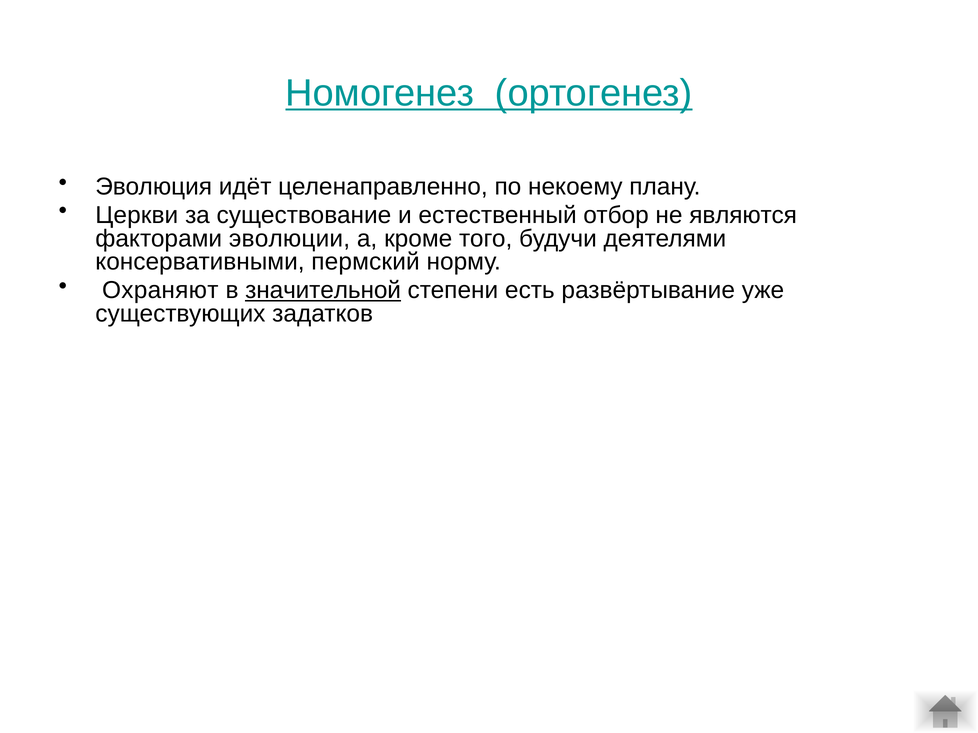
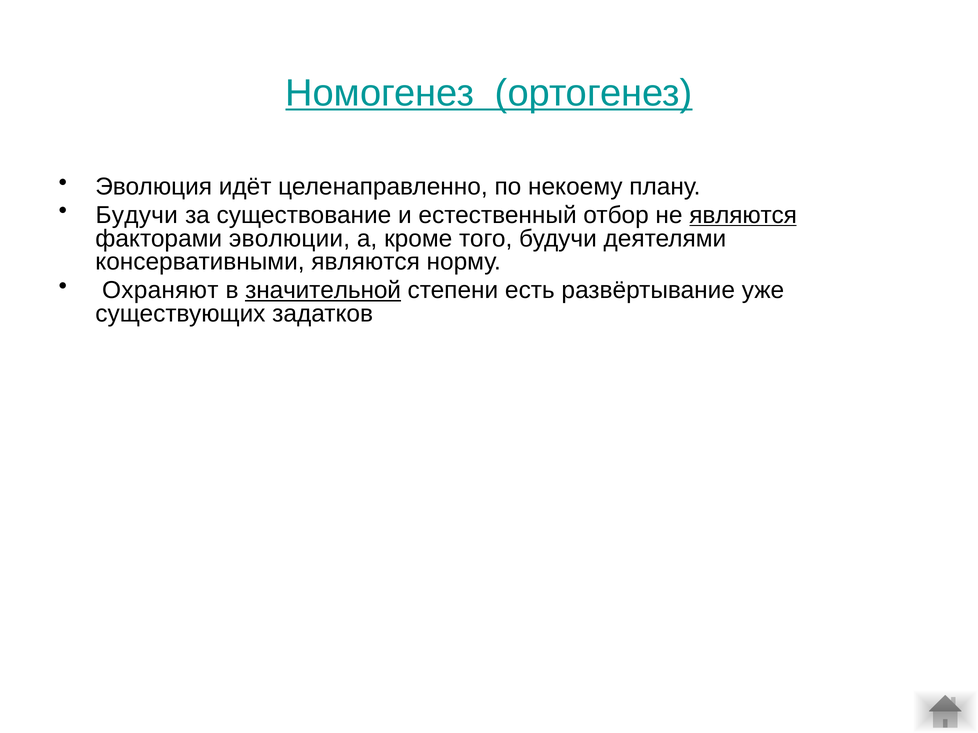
Церкви: Церкви -> Будучи (137, 215)
являются underline: none -> present (743, 215)
консервативными пермский: пермский -> являются (366, 262)
